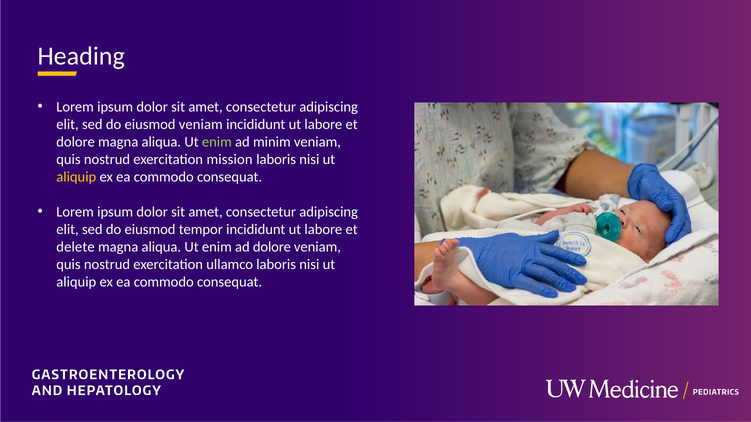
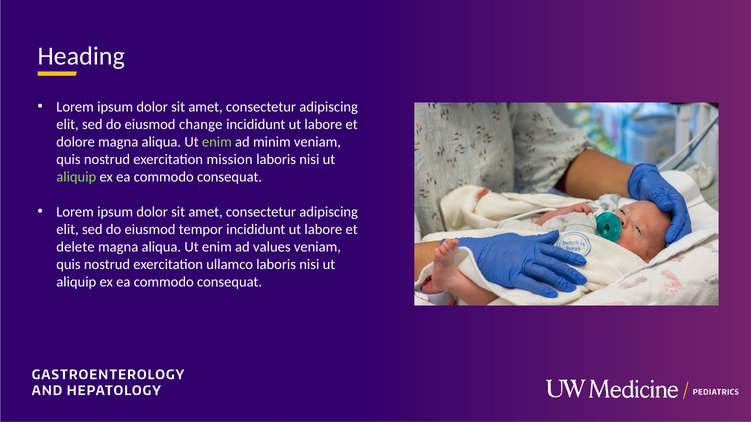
eiusmod veniam: veniam -> change (201, 124)
aliquip colour: yellow -> light green (76, 177)
ad dolore: dolore -> values (272, 247)
